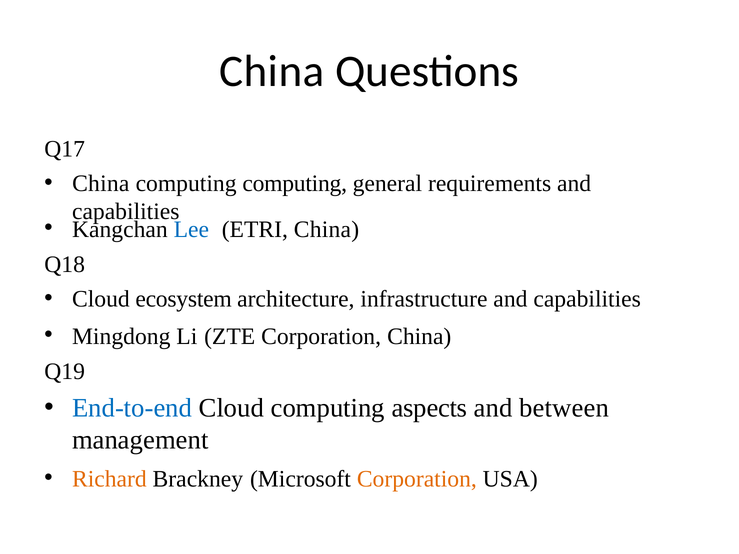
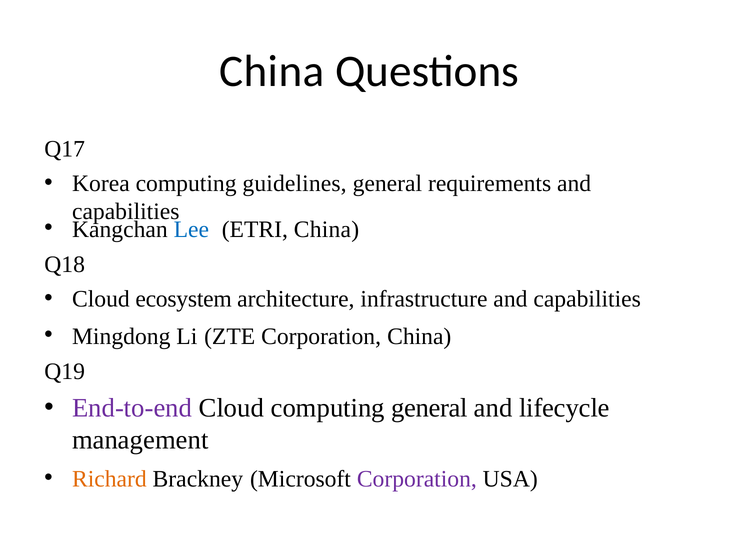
China: China -> Korea (101, 183)
computing computing: computing -> guidelines (295, 183)
End-to-end colour: blue -> purple (132, 408)
computing aspects: aspects -> general (429, 408)
between: between -> lifecycle (564, 408)
Corporation colour: orange -> purple (417, 479)
